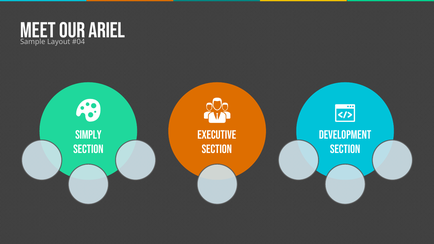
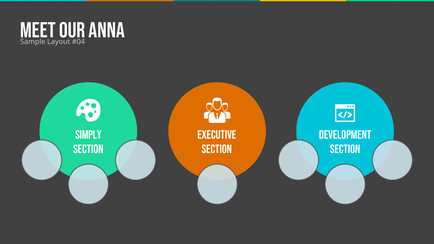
ARIEL: ARIEL -> ANNA (107, 30)
